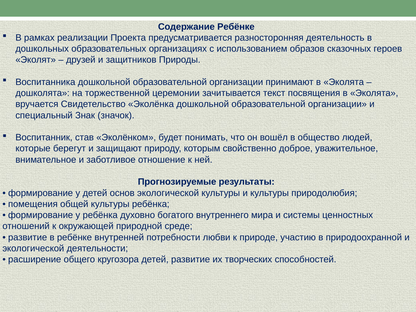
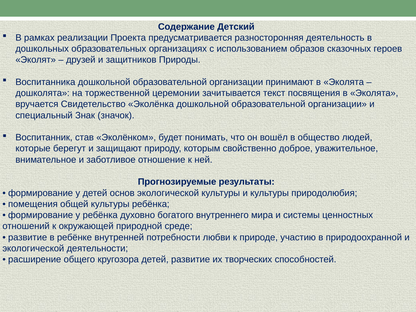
Содержание Ребёнке: Ребёнке -> Детский (236, 27)
